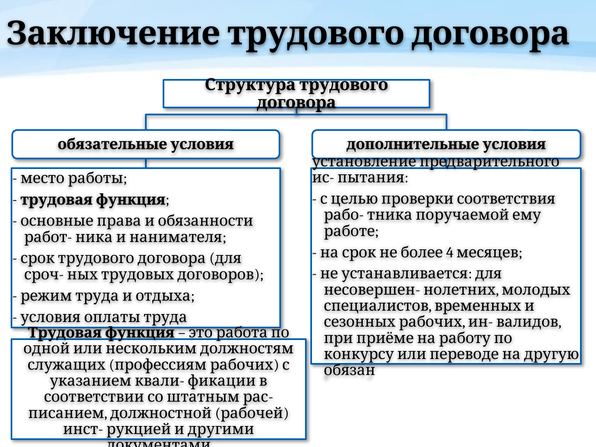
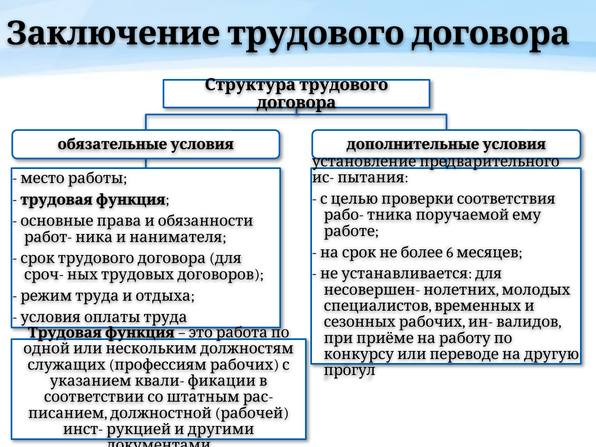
4: 4 -> 6 (450, 252)
обязан: обязан -> прогул (350, 370)
